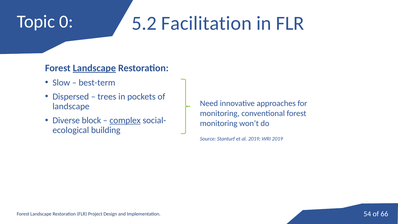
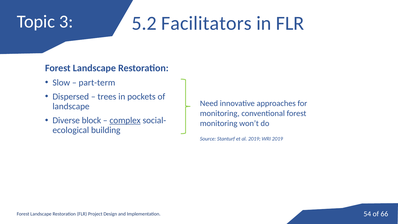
0: 0 -> 3 (66, 22)
Facilitation: Facilitation -> Facilitators (206, 23)
Landscape underline: present -> none (94, 68)
best-term: best-term -> part-term (97, 83)
